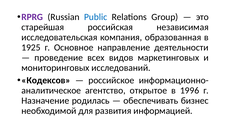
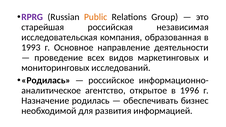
Public colour: blue -> orange (96, 17)
1925: 1925 -> 1993 (31, 48)
Кодексов: Кодексов -> Родилась (46, 80)
